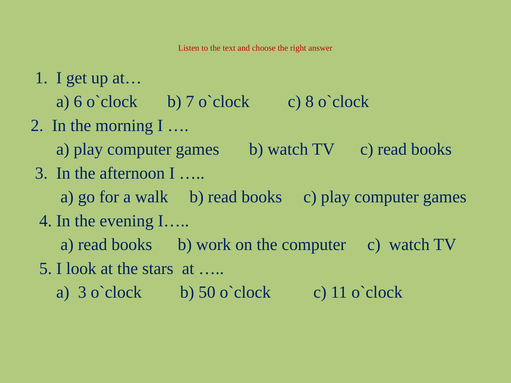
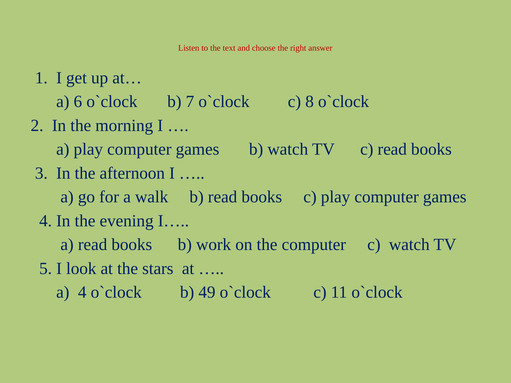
a 3: 3 -> 4 (82, 292)
50: 50 -> 49 (207, 292)
